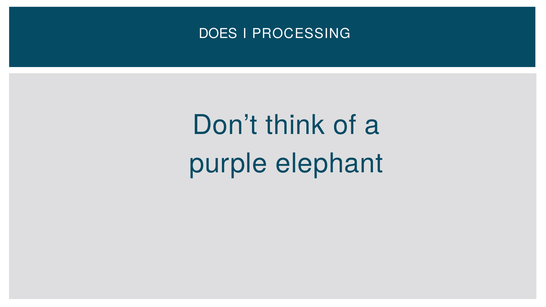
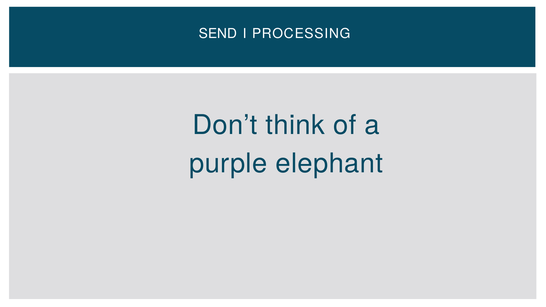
DOES: DOES -> SEND (218, 34)
